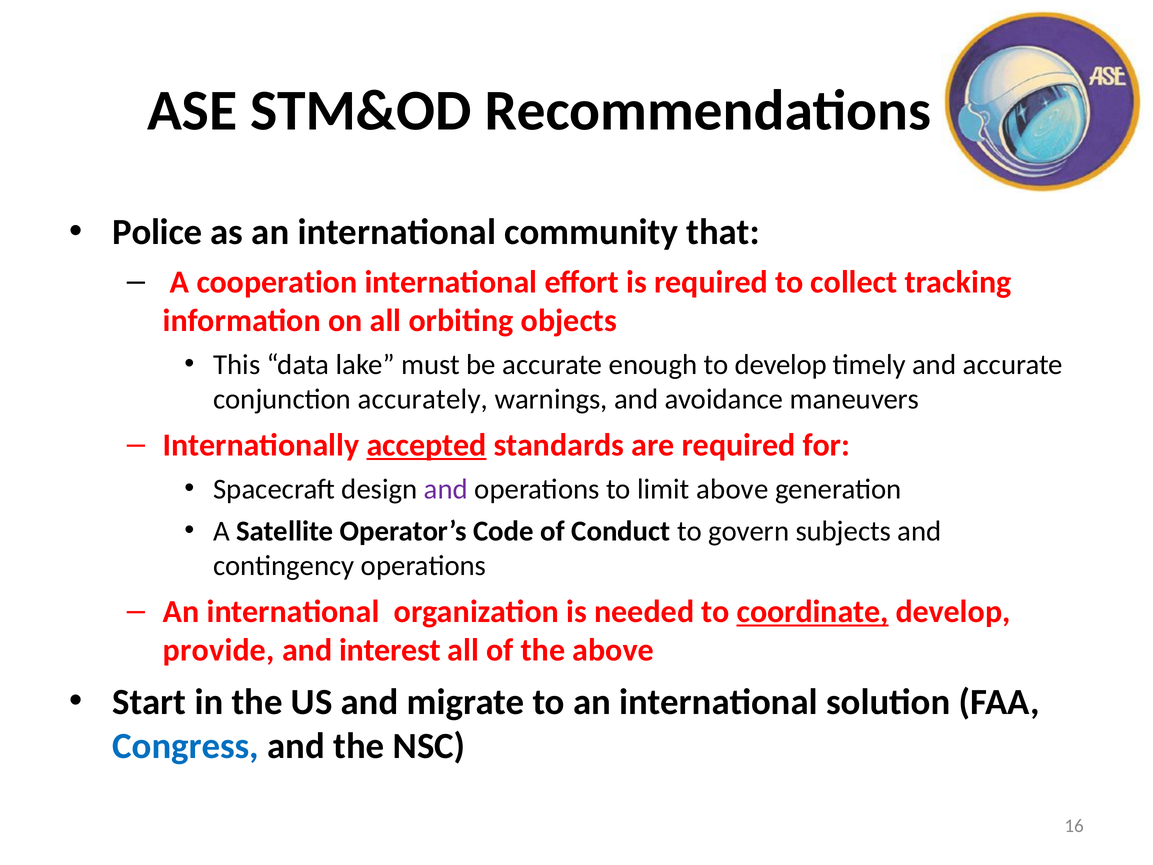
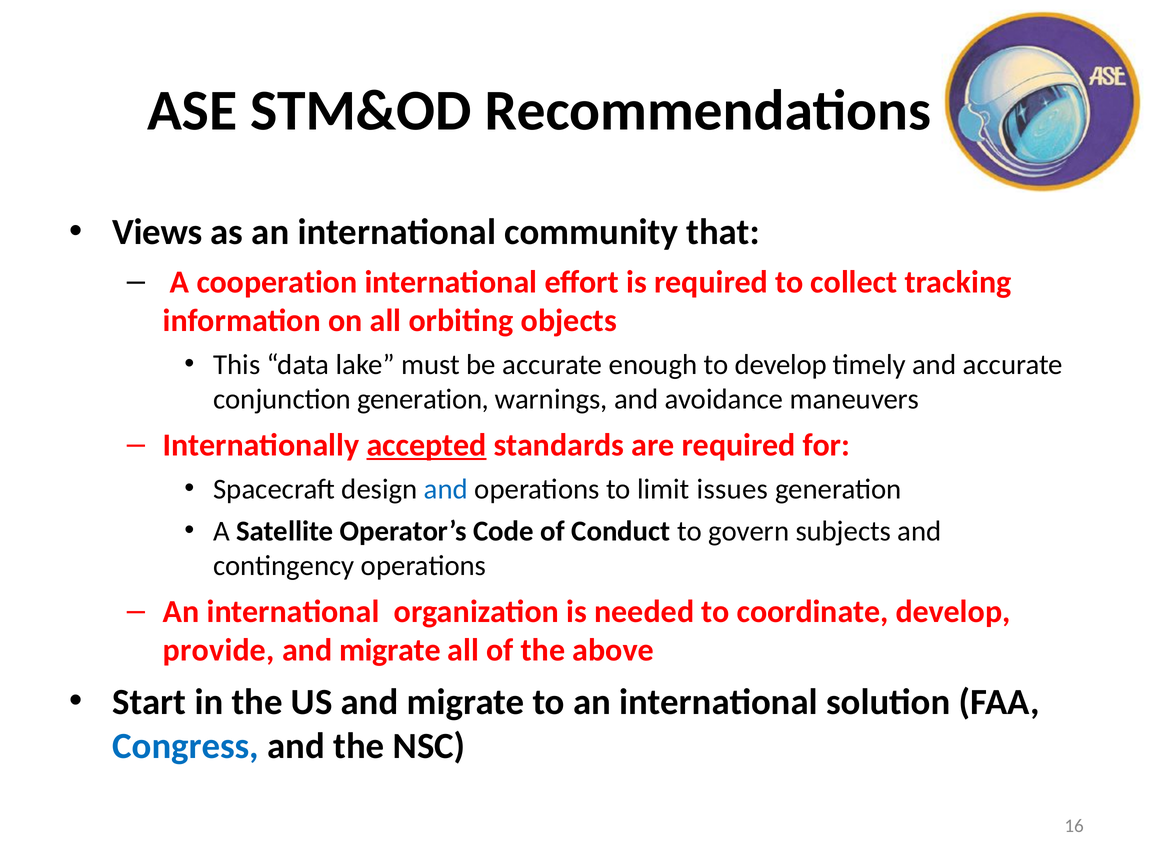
Police: Police -> Views (157, 232)
conjunction accurately: accurately -> generation (423, 399)
and colour: purple -> blue (446, 489)
limit above: above -> issues (732, 489)
coordinate underline: present -> none (813, 611)
interest: interest -> migrate (390, 650)
